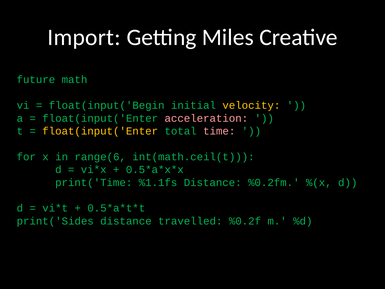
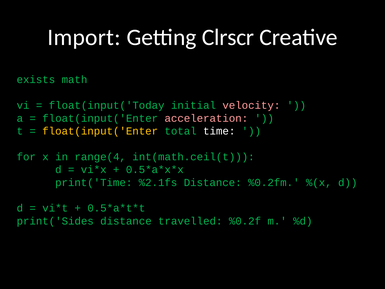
Miles: Miles -> Clrscr (228, 37)
future: future -> exists (36, 80)
float(input('Begin: float(input('Begin -> float(input('Today (107, 105)
velocity colour: yellow -> pink (251, 105)
time colour: pink -> white (219, 131)
range(6: range(6 -> range(4 (100, 157)
%1.1fs: %1.1fs -> %2.1fs (158, 182)
